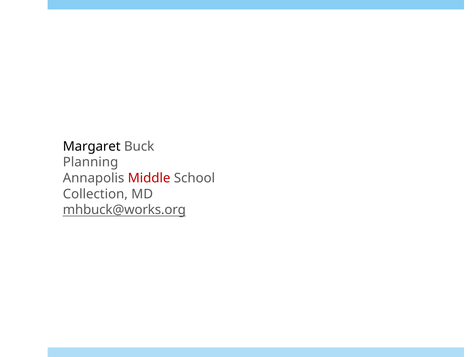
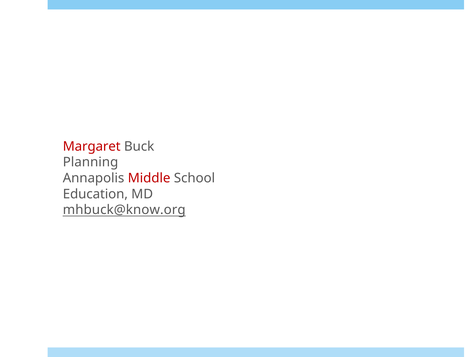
Margaret colour: black -> red (92, 146)
Collection: Collection -> Education (95, 194)
mhbuck@works.org: mhbuck@works.org -> mhbuck@know.org (124, 210)
